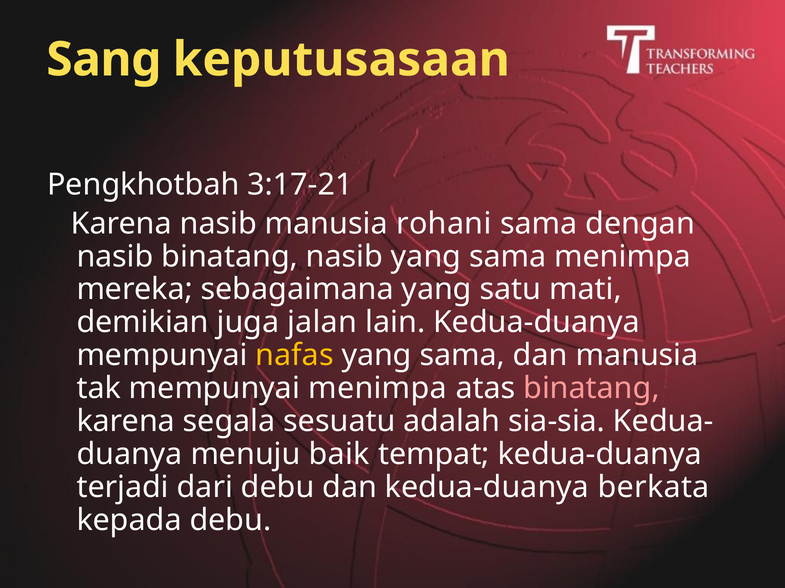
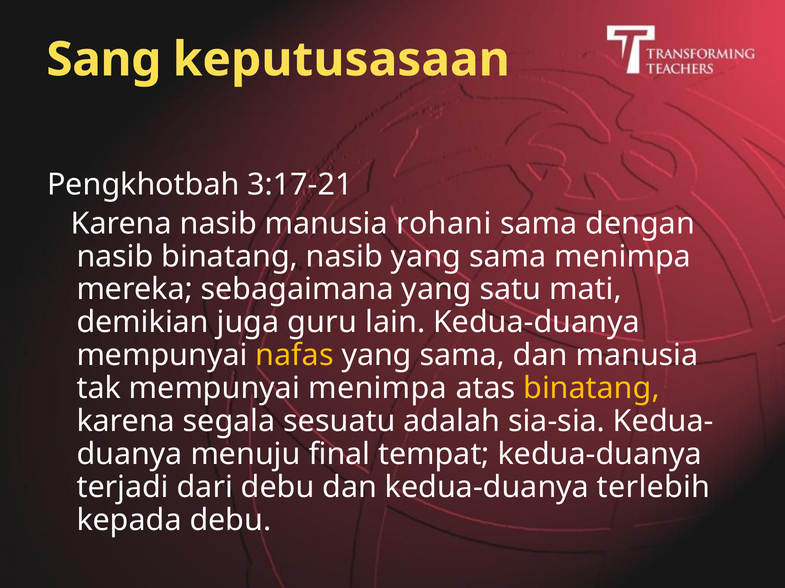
jalan: jalan -> guru (322, 323)
binatang colour: pink -> yellow (591, 389)
baik: baik -> final (339, 455)
berkata: berkata -> terlebih (654, 488)
